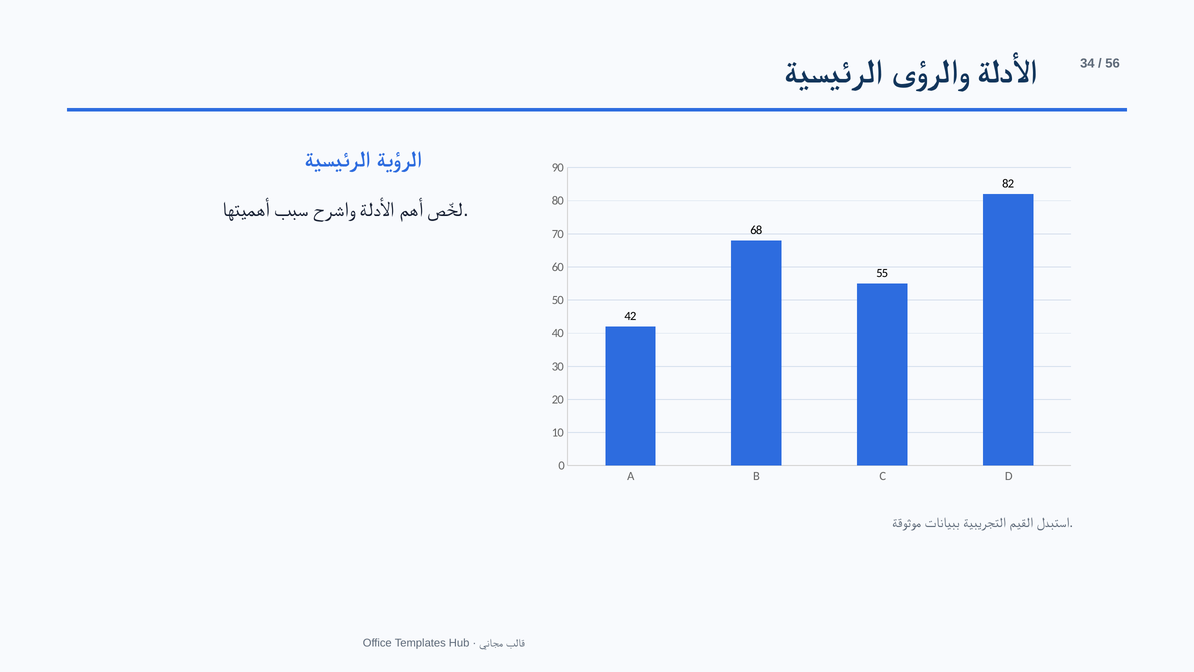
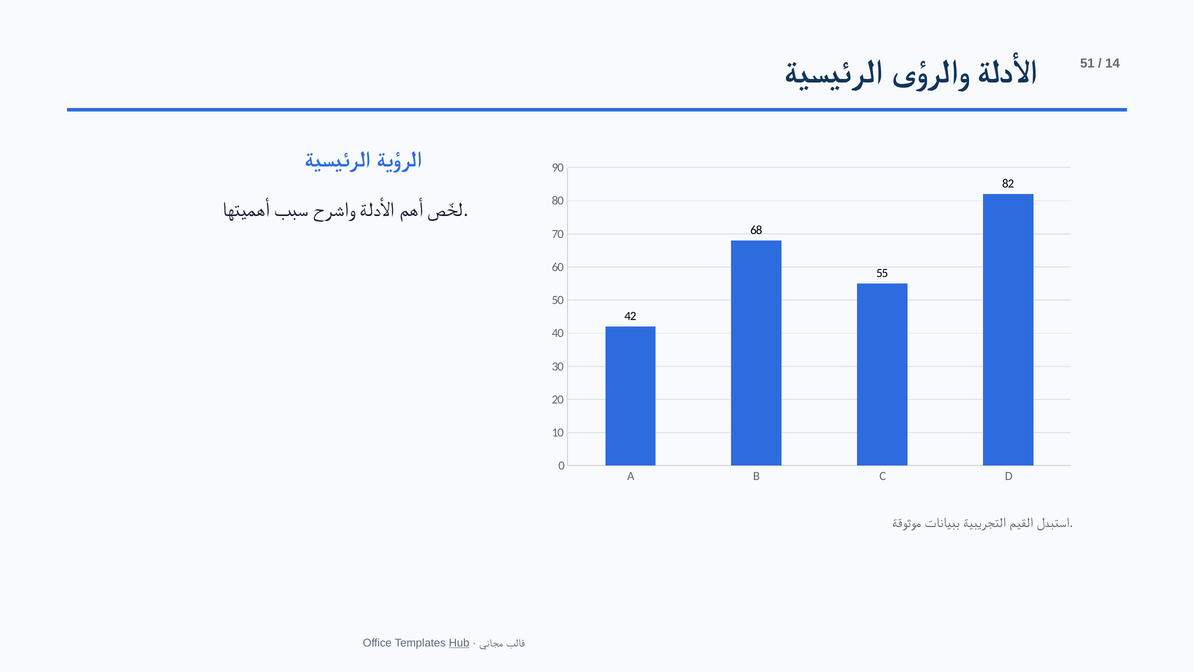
34: 34 -> 51 (1087, 64)
56: 56 -> 14 (1113, 64)
Hub underline: none -> present (459, 642)
